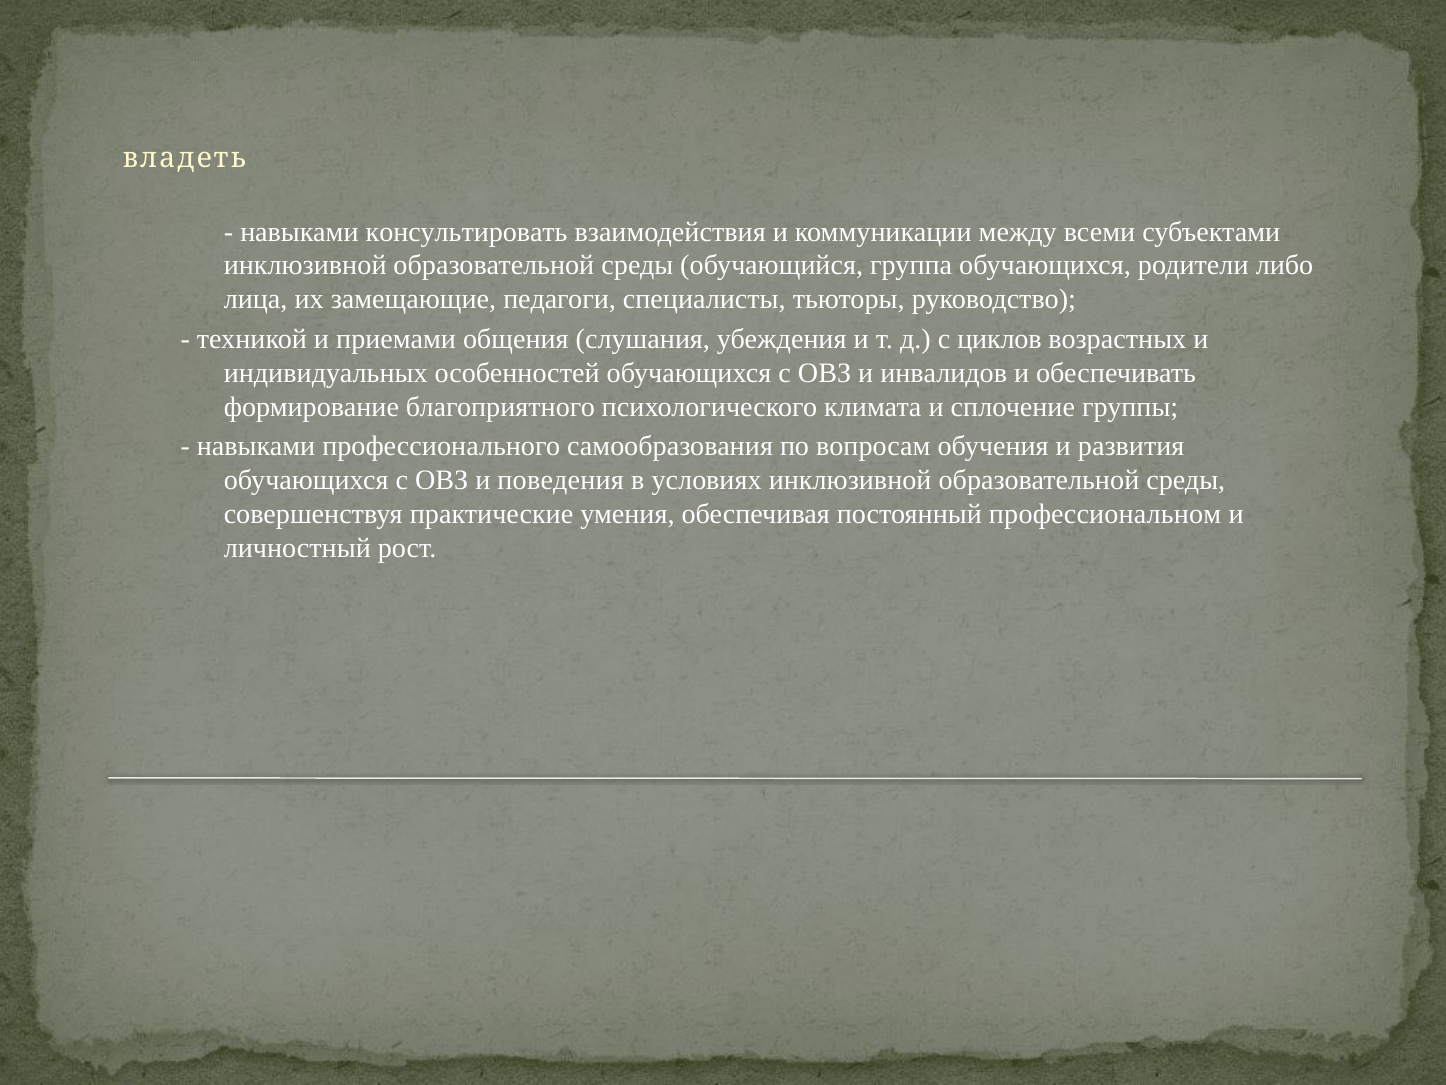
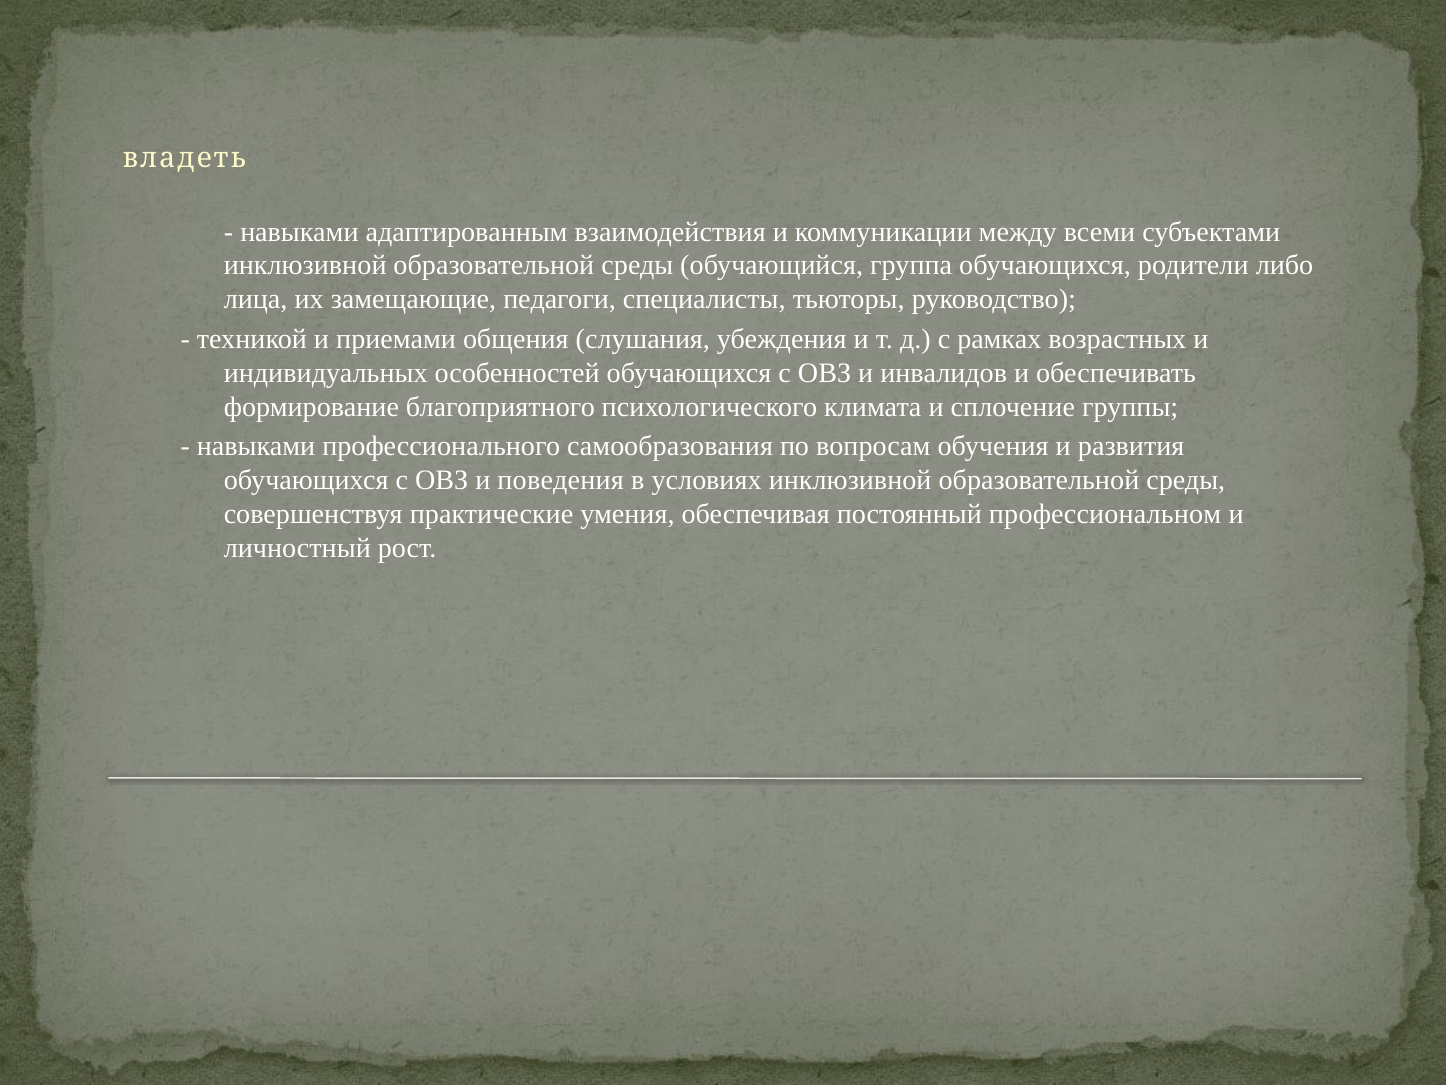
консультировать: консультировать -> адаптированным (467, 232)
циклов: циклов -> рамках (999, 339)
